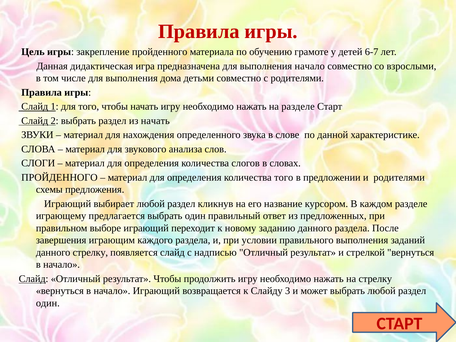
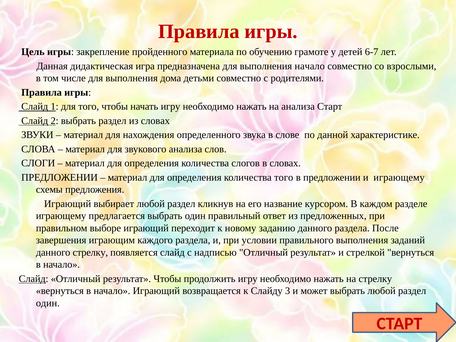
на разделе: разделе -> анализа (298, 107)
из начать: начать -> словах (155, 121)
ПРОЙДЕННОГО: ПРОЙДЕННОГО -> ПРЕДЛОЖЕНИИ (60, 177)
и родителями: родителями -> играющему (399, 177)
